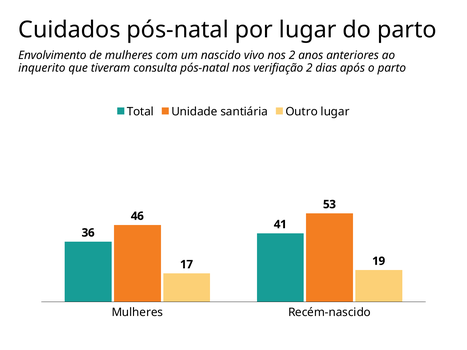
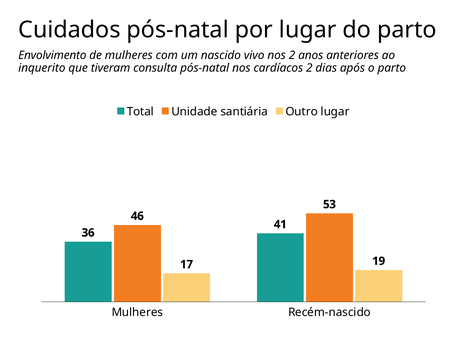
verifiação: verifiação -> cardíacos (278, 68)
